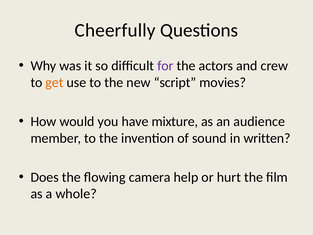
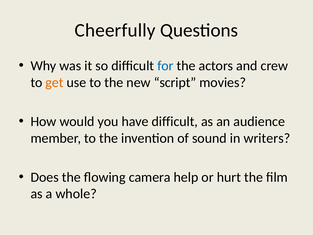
for colour: purple -> blue (165, 66)
have mixture: mixture -> difficult (175, 121)
written: written -> writers (267, 138)
